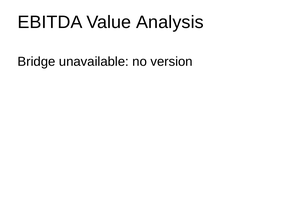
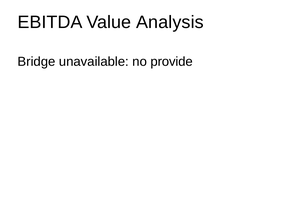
version: version -> provide (172, 62)
